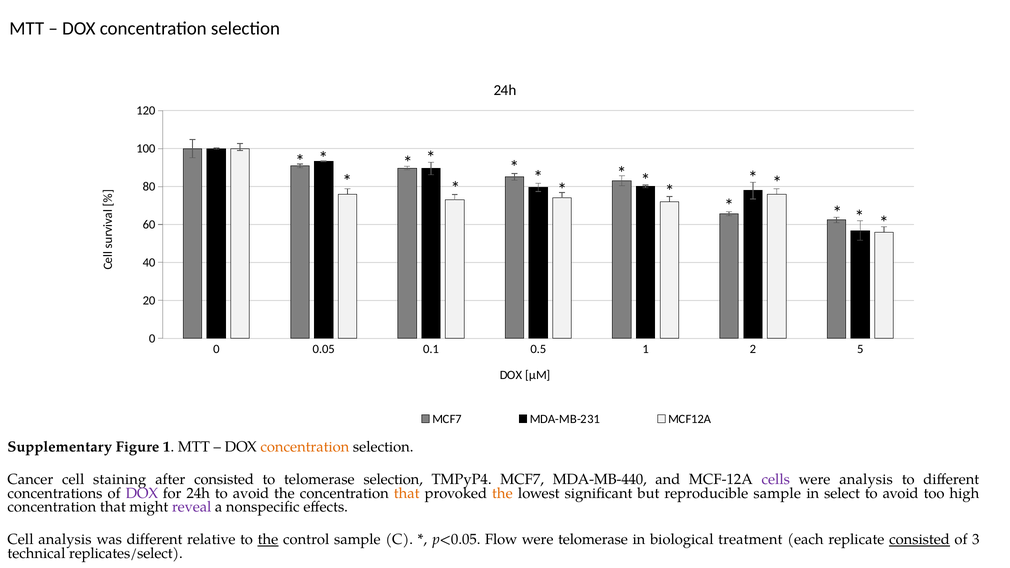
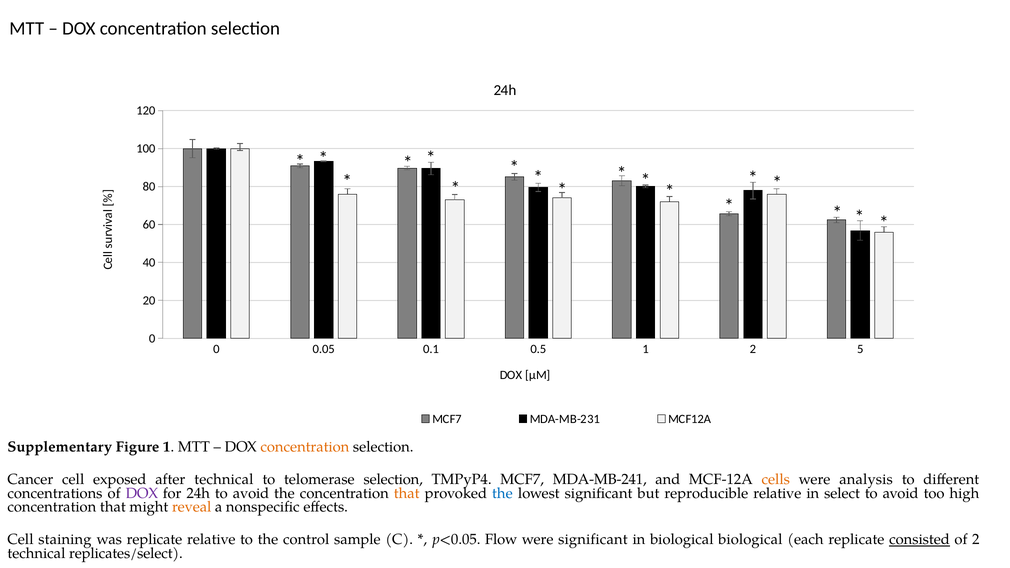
staining: staining -> exposed (120, 480)
after consisted: consisted -> technical (224, 480)
MDA-MB-440: MDA-MB-440 -> MDA-MB-241 (600, 480)
cells colour: purple -> orange (776, 480)
the colour: orange -> blue (502, 493)
reproducible sample: sample -> relative (777, 493)
reveal colour: purple -> orange (192, 507)
Cell analysis: analysis -> staining (65, 540)
was different: different -> replicate (155, 540)
the underline: present -> none (268, 540)
were telomerase: telomerase -> significant (593, 540)
biological treatment: treatment -> biological (750, 540)
of 3: 3 -> 2 (976, 540)
